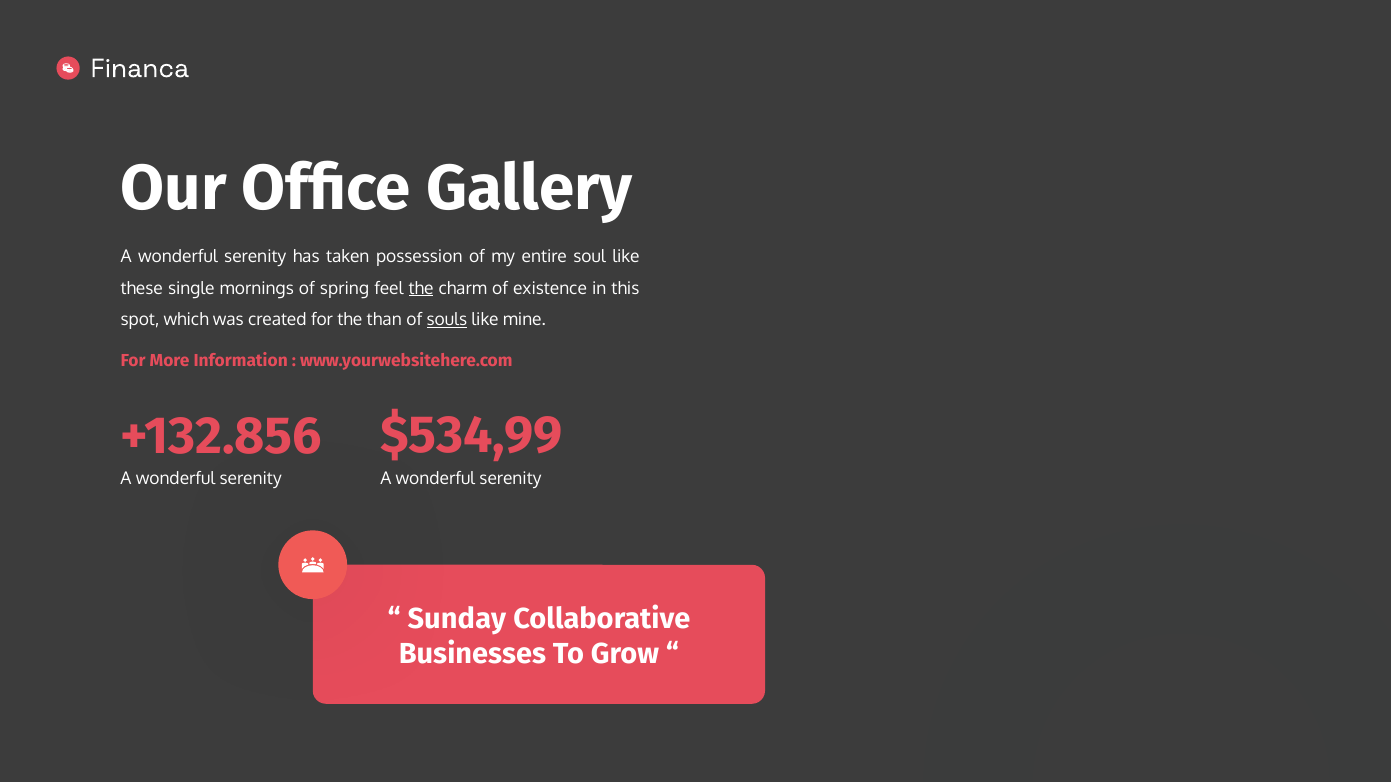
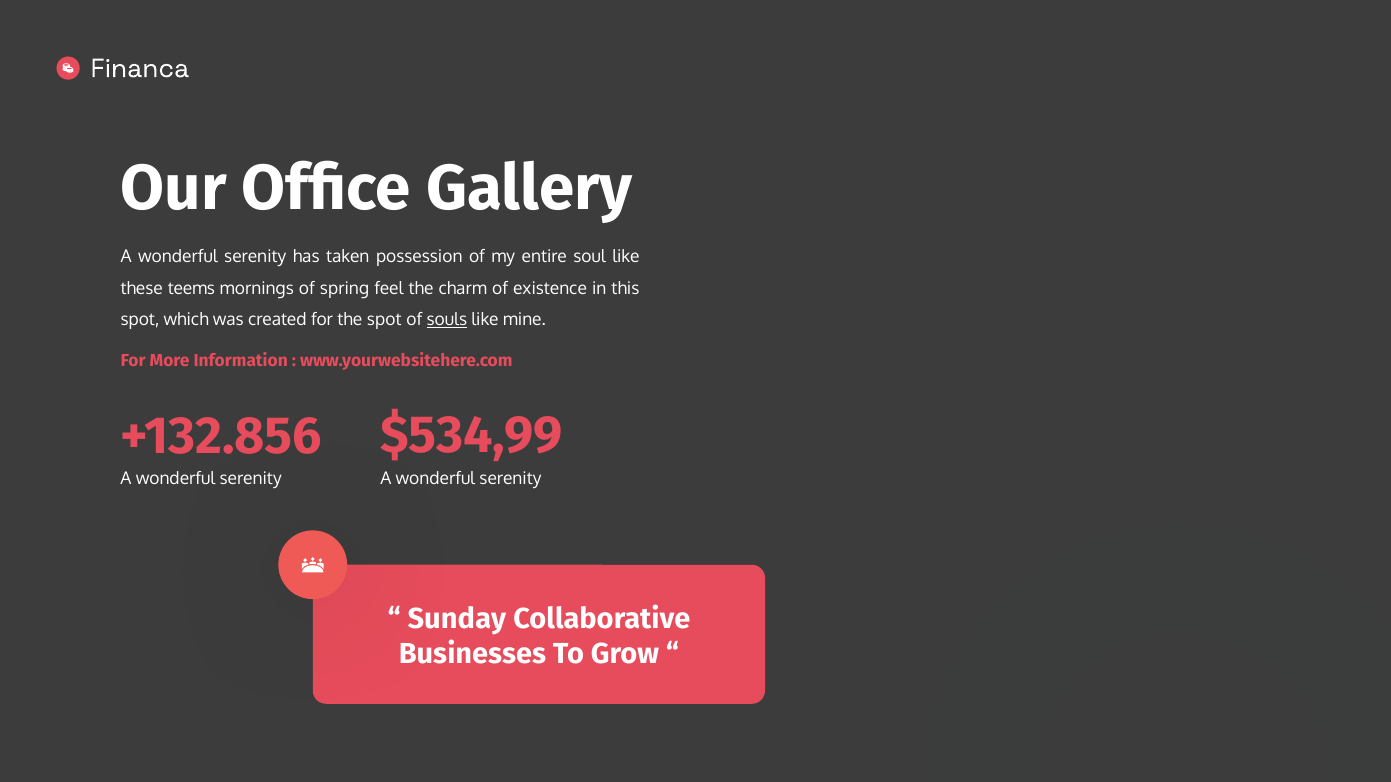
single: single -> teems (191, 289)
the underline: present -> none (421, 289)
the than: than -> spot (384, 320)
